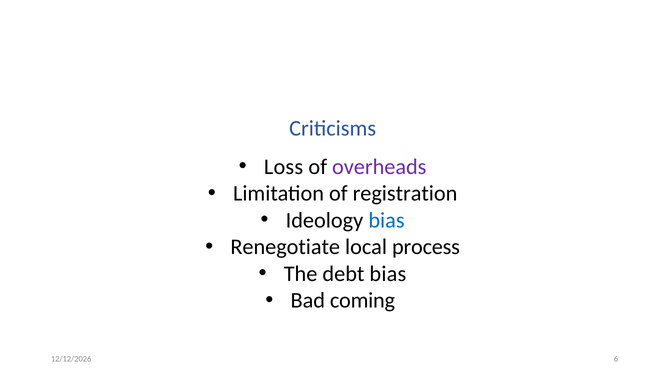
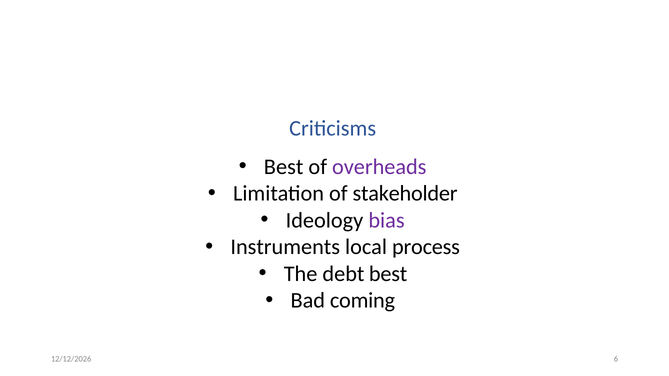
Loss: Loss -> Best (284, 167)
registration: registration -> stakeholder (405, 194)
bias colour: blue -> purple (387, 220)
Renegotiate: Renegotiate -> Instruments (285, 247)
debt bias: bias -> best (388, 274)
